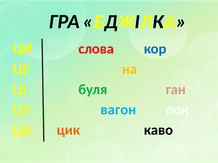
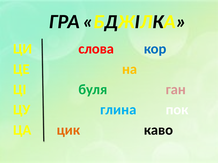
вагон: вагон -> глина (118, 110)
